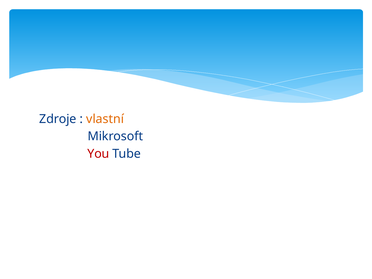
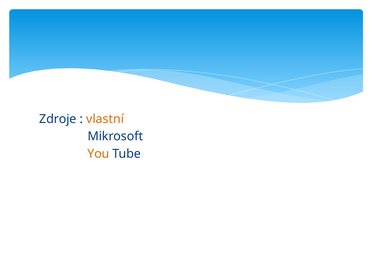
You colour: red -> orange (98, 154)
